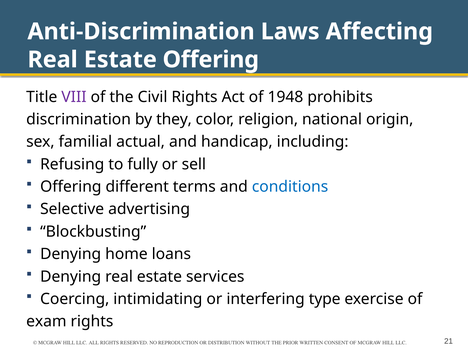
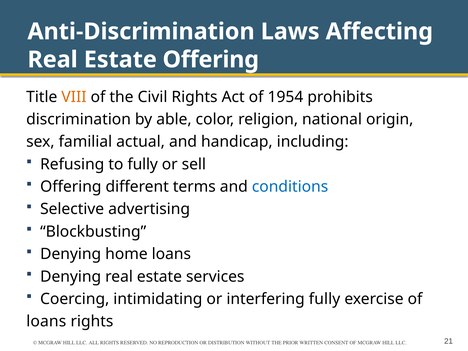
VIII colour: purple -> orange (74, 97)
1948: 1948 -> 1954 (285, 97)
they: they -> able (174, 119)
interfering type: type -> fully (325, 299)
exam: exam -> loans (46, 321)
